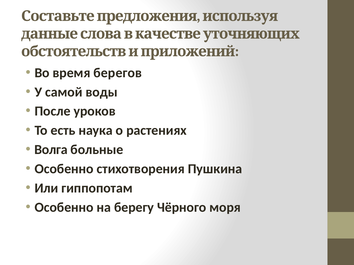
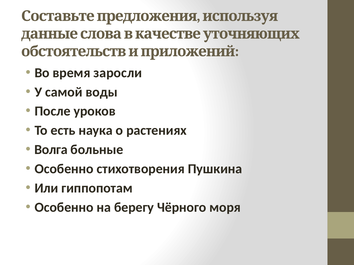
берегов: берегов -> заросли (118, 73)
